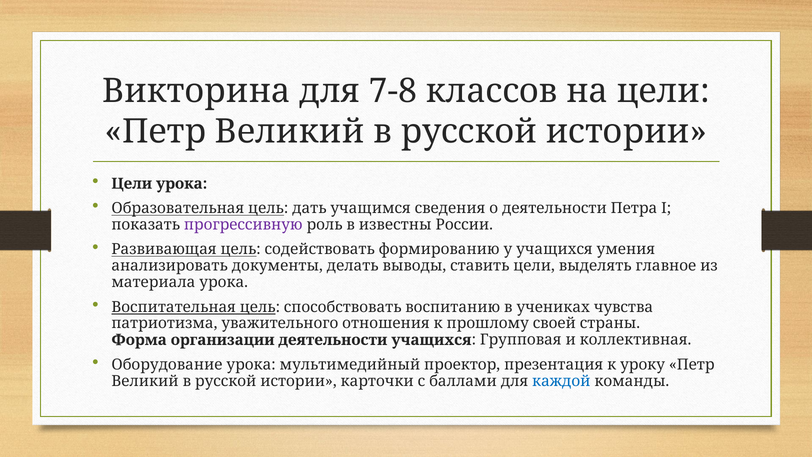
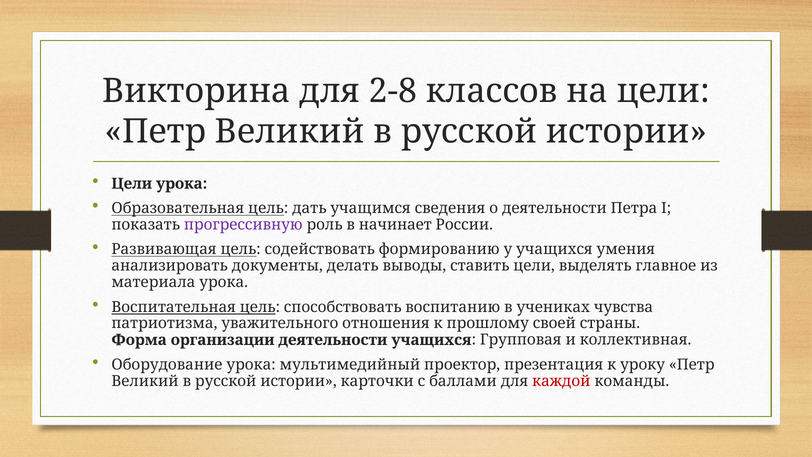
7-8: 7-8 -> 2-8 (393, 91)
известны: известны -> начинает (395, 225)
каждой colour: blue -> red (561, 381)
